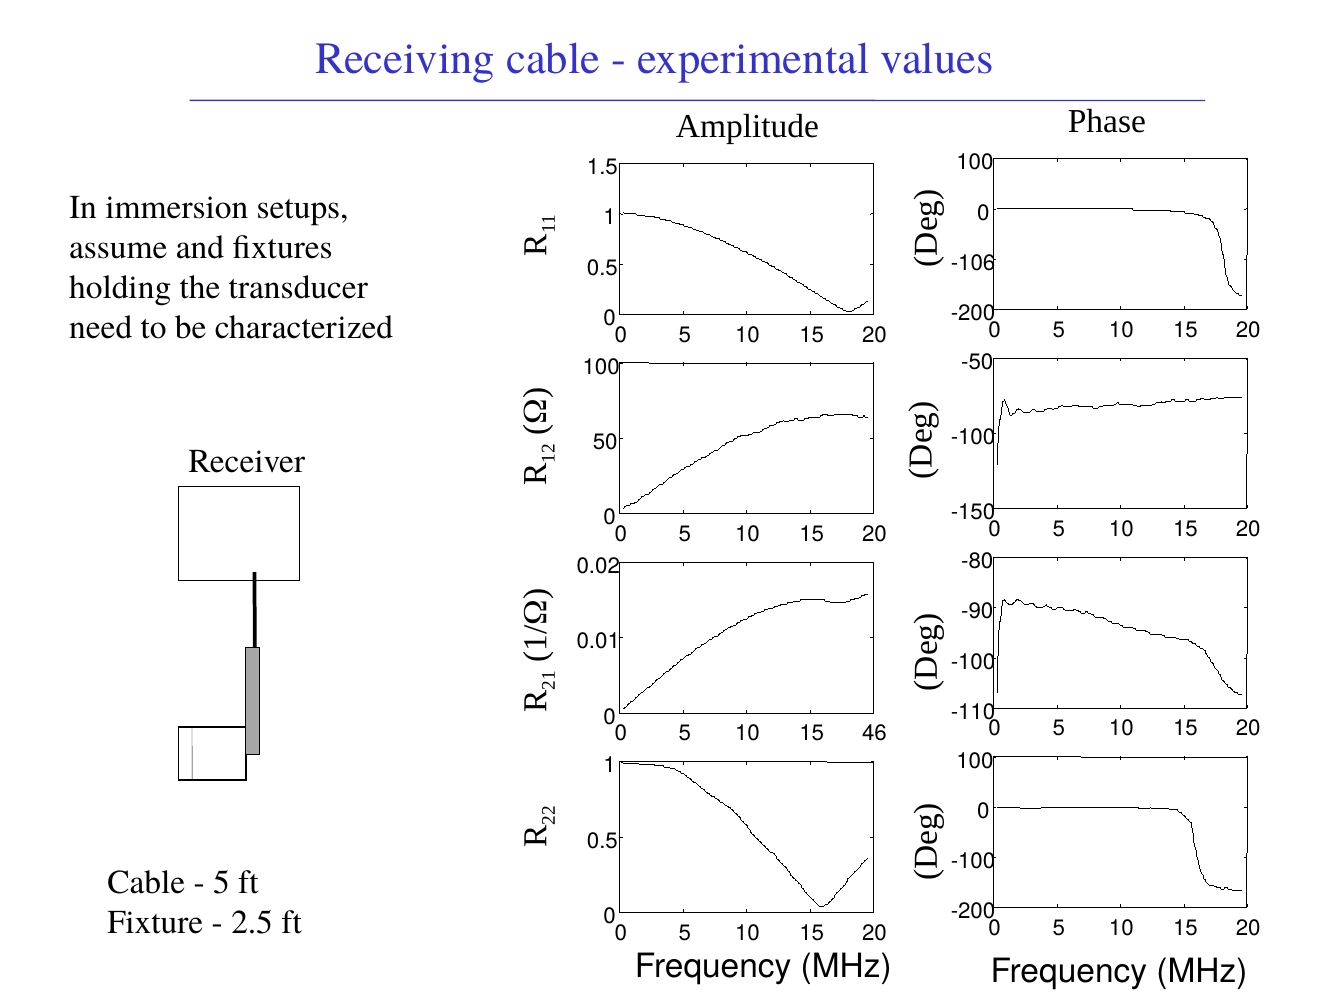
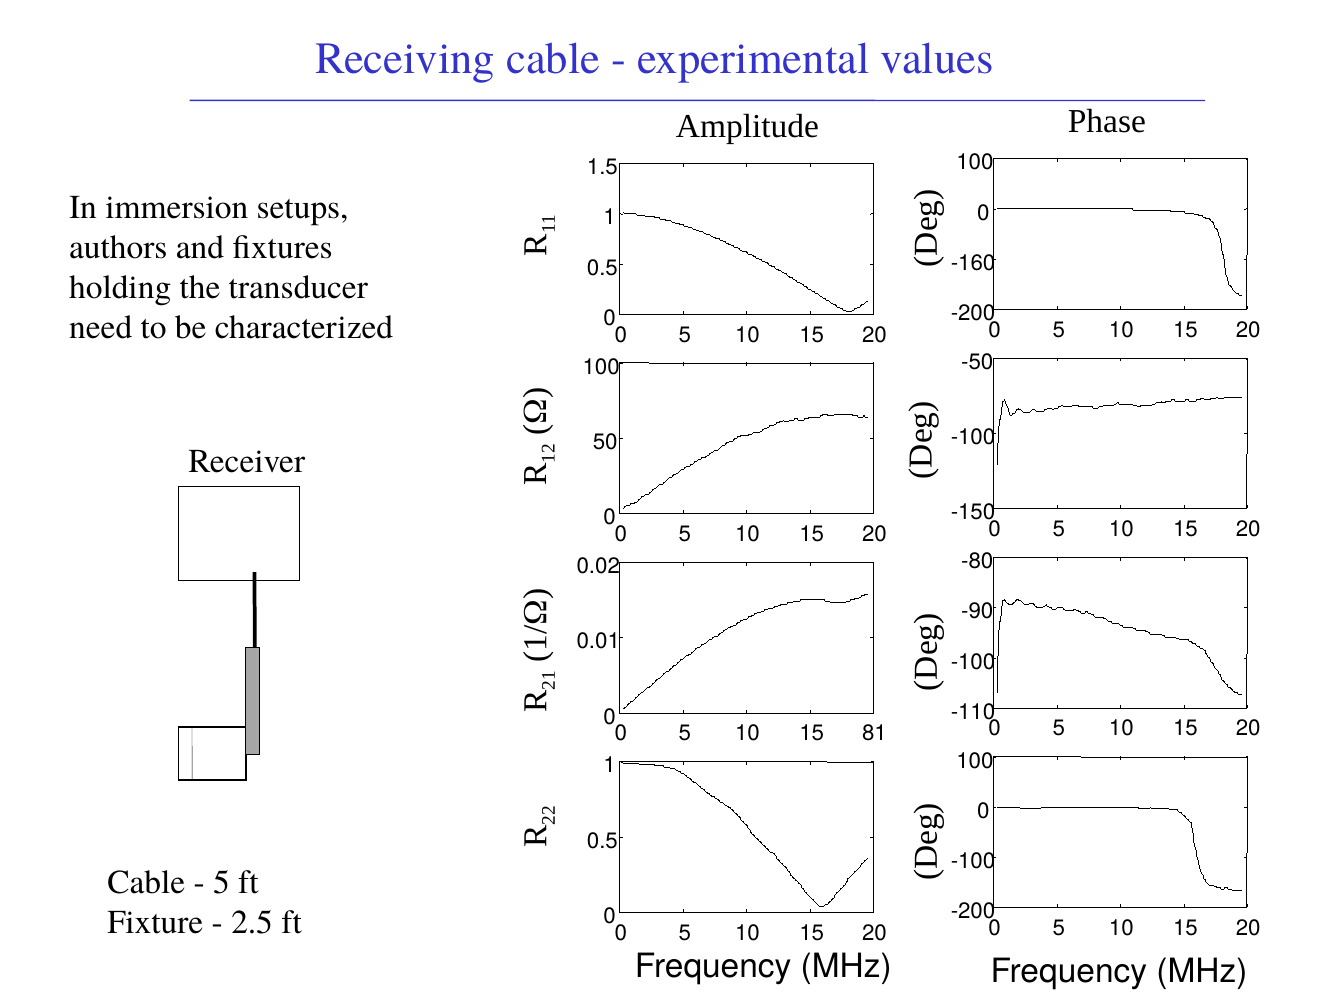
assume: assume -> authors (118, 247)
-106: -106 -> -160 (973, 263)
46: 46 -> 81 (874, 734)
